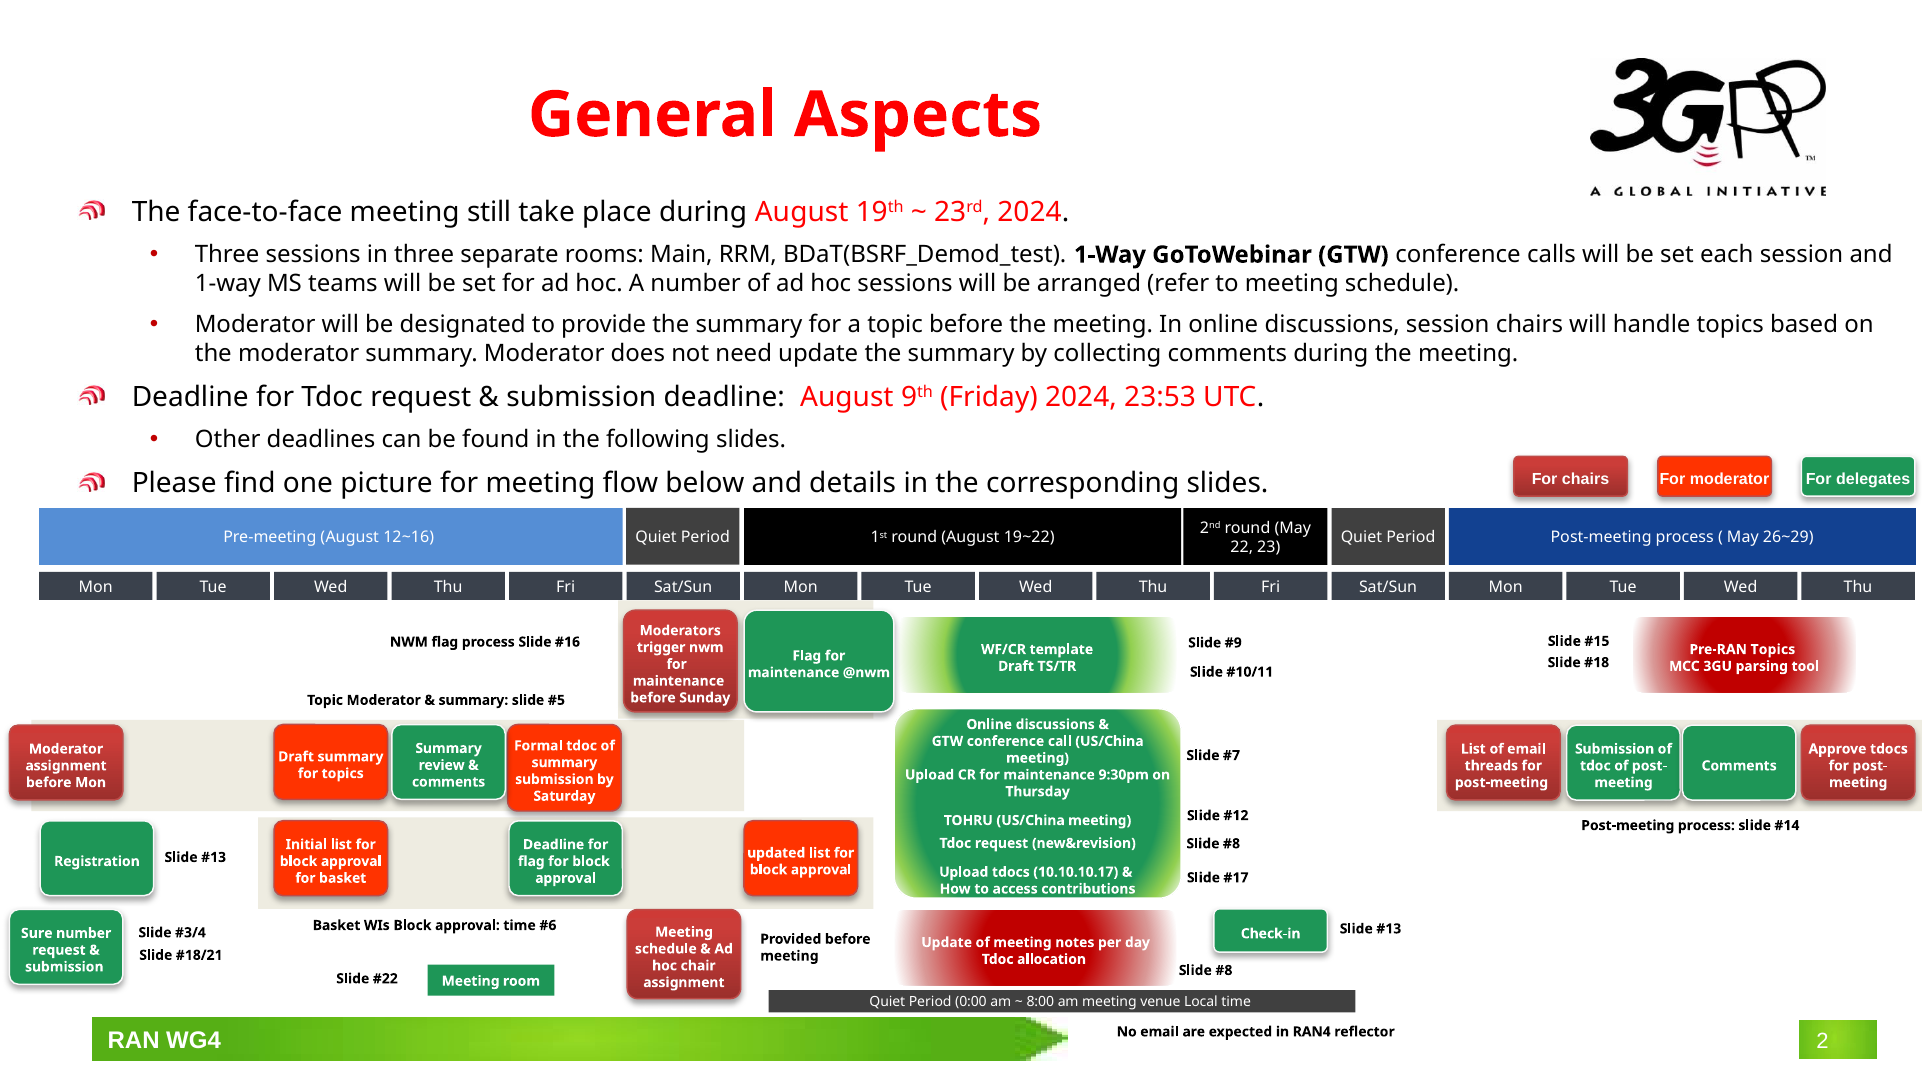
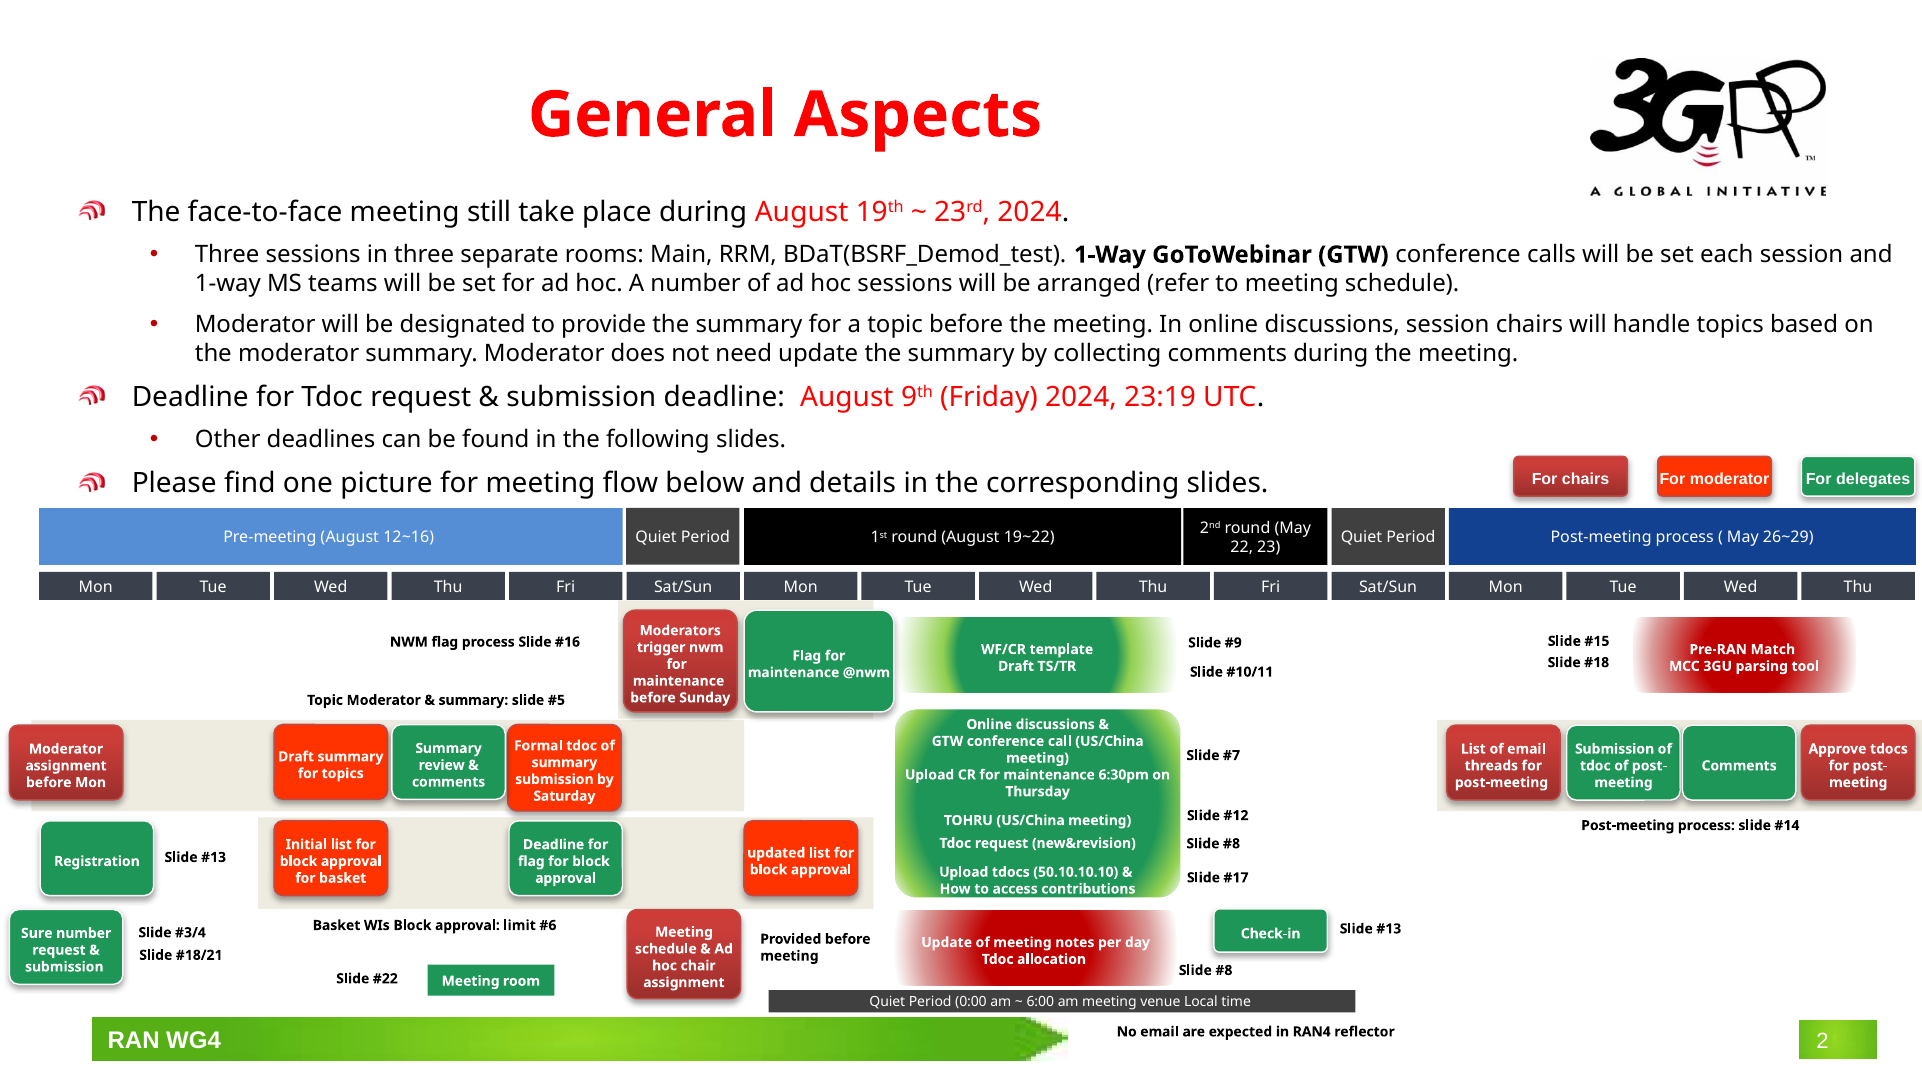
23:53: 23:53 -> 23:19 (1160, 397)
Pre-RAN Topics: Topics -> Match (1773, 649)
9:30pm: 9:30pm -> 6:30pm (1124, 775)
10.10.10.17: 10.10.10.17 -> 50.10.10.10 (1076, 872)
approval time: time -> limit (520, 925)
8:00: 8:00 -> 6:00 (1040, 1002)
